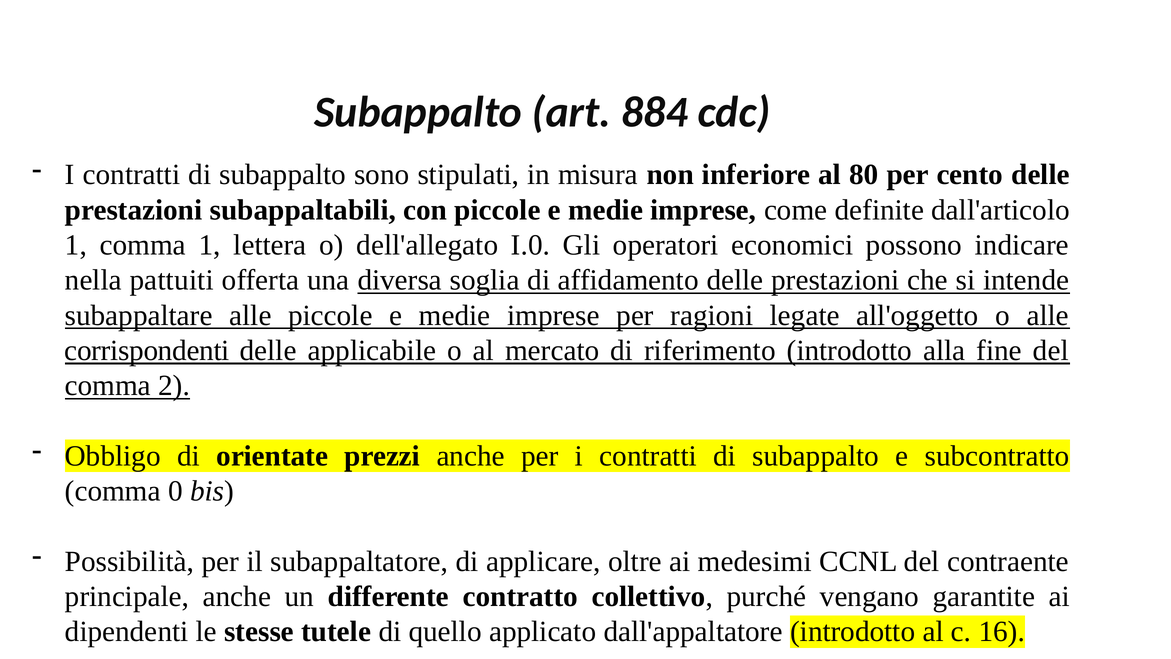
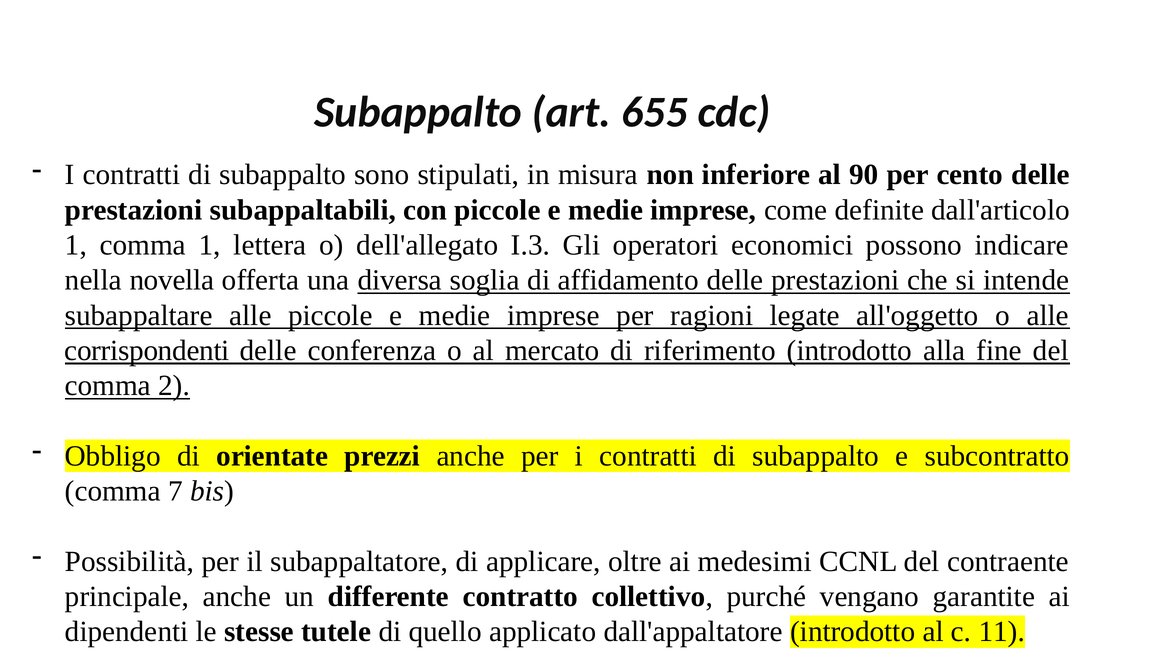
884: 884 -> 655 (654, 112)
80: 80 -> 90 (864, 175)
I.0: I.0 -> I.3 (530, 245)
pattuiti: pattuiti -> novella (172, 280)
applicabile: applicabile -> conferenza (372, 350)
0: 0 -> 7 (175, 491)
16: 16 -> 11 (1002, 631)
